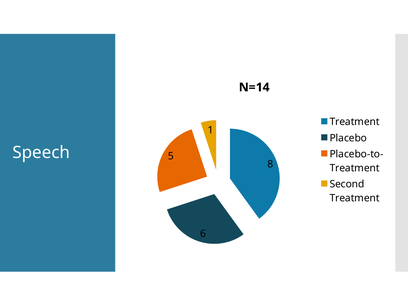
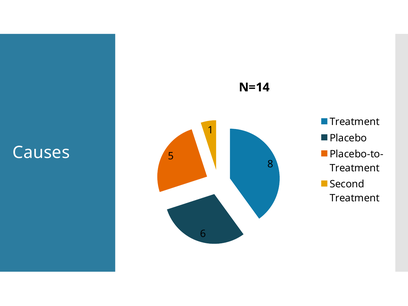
Speech: Speech -> Causes (41, 153)
